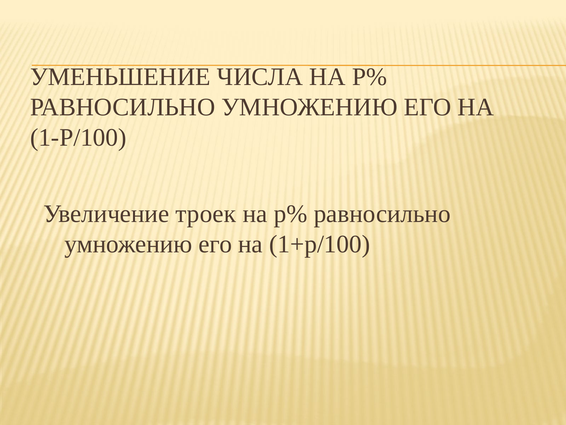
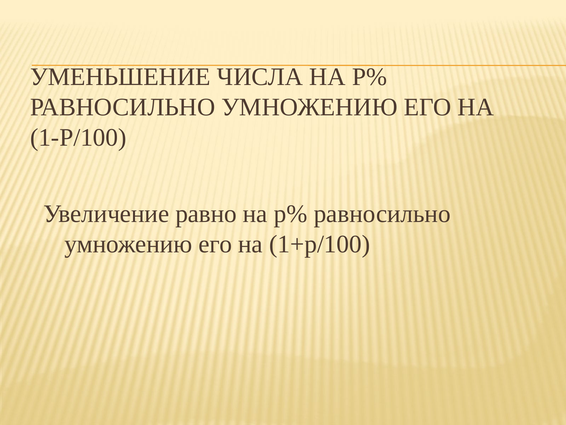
троек: троек -> равно (206, 214)
